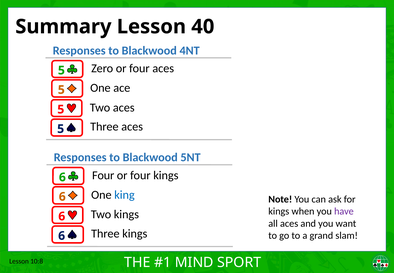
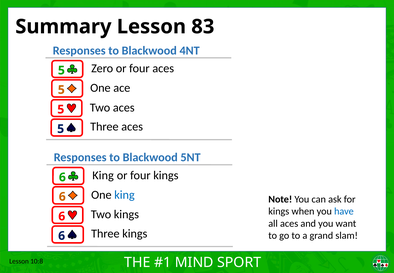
40: 40 -> 83 (203, 27)
Four: Four -> King (103, 175)
have colour: purple -> blue (344, 211)
